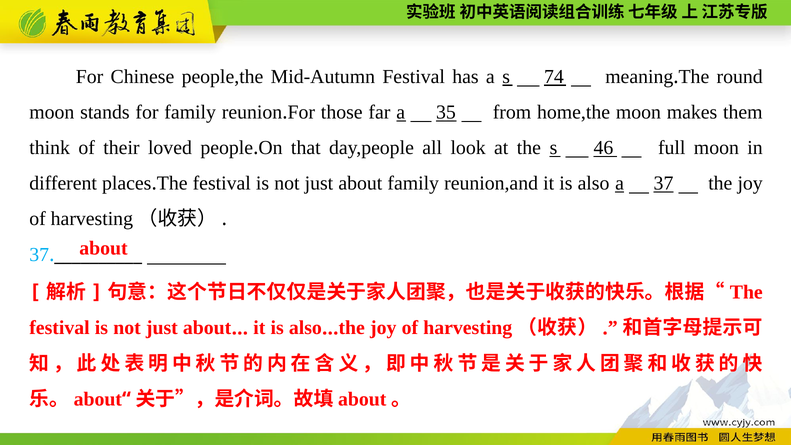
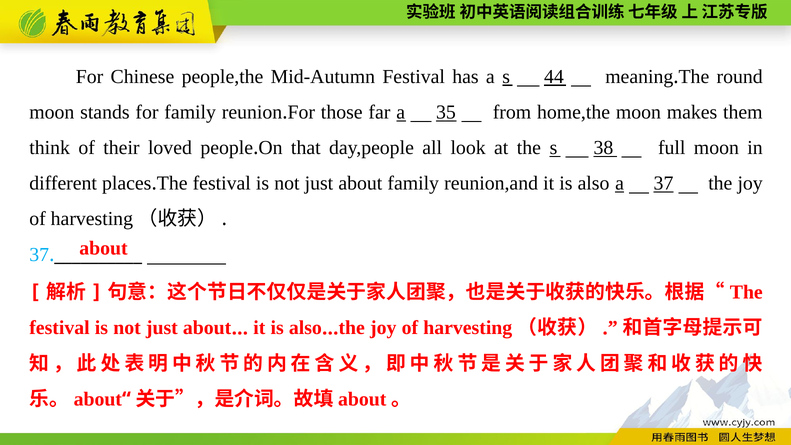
74: 74 -> 44 (554, 77)
46: 46 -> 38 (603, 148)
